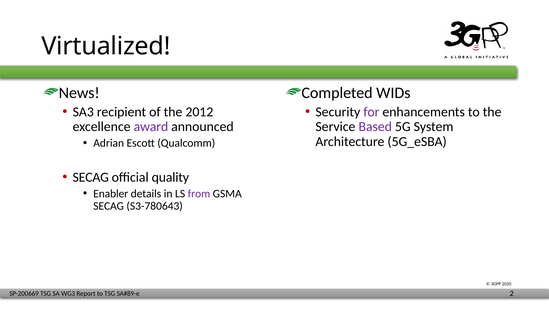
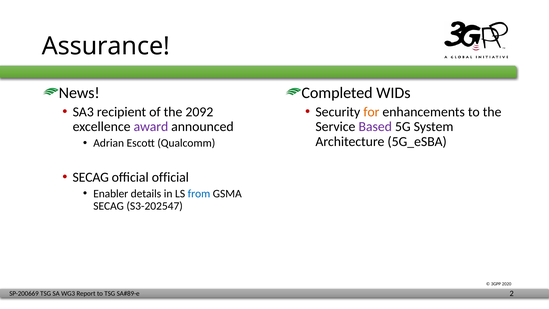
Virtualized: Virtualized -> Assurance (106, 46)
2012: 2012 -> 2092 (199, 112)
for colour: purple -> orange (371, 112)
official quality: quality -> official (170, 177)
from colour: purple -> blue (199, 194)
S3-780643: S3-780643 -> S3-202547 (155, 206)
